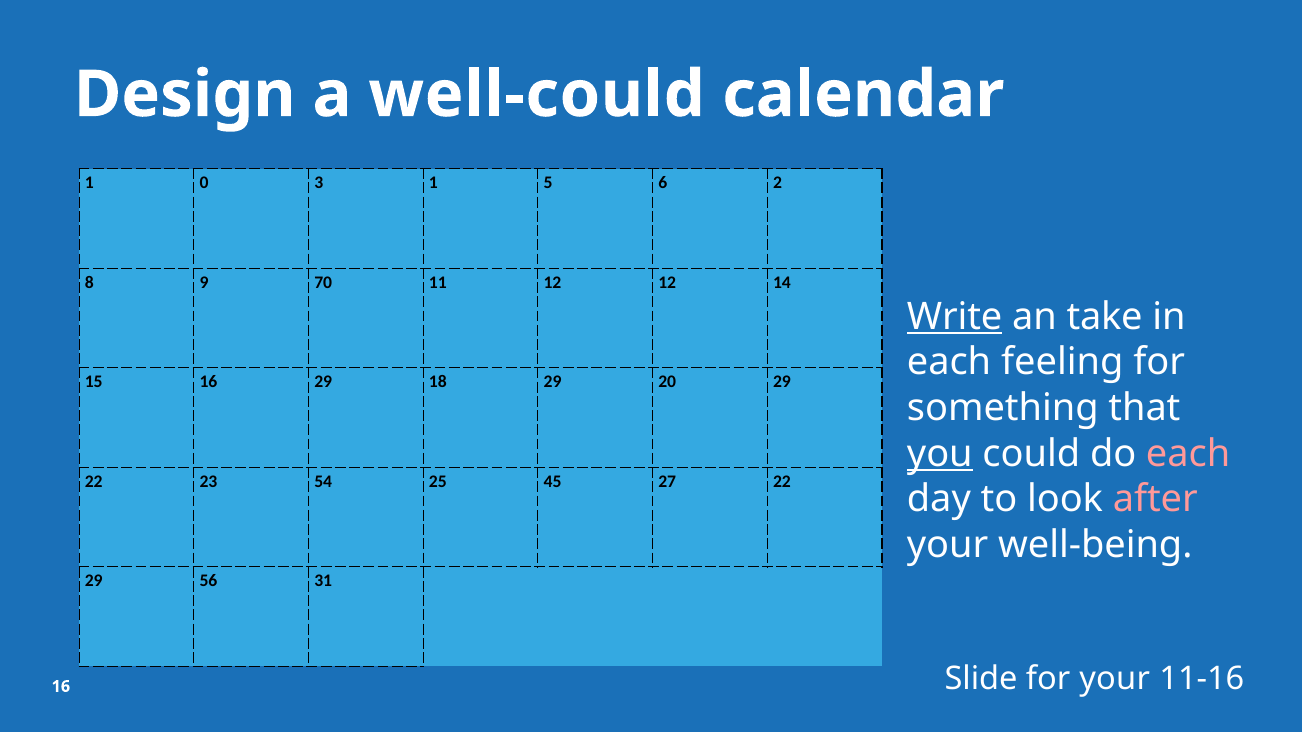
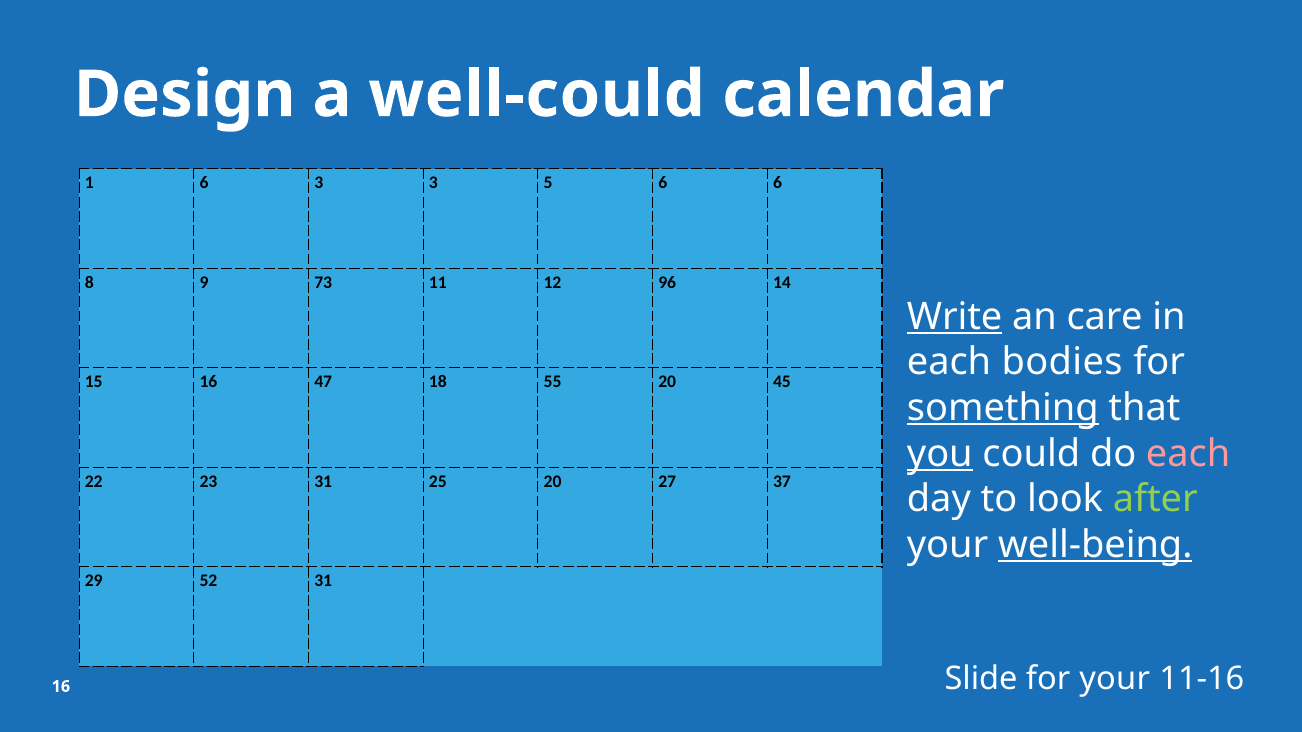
1 0: 0 -> 6 (204, 183)
3 1: 1 -> 3 (433, 183)
6 2: 2 -> 6 (778, 183)
70: 70 -> 73 (323, 283)
12 12: 12 -> 96 (667, 283)
take: take -> care (1105, 317)
feeling: feeling -> bodies (1062, 363)
16 29: 29 -> 47 (323, 382)
18 29: 29 -> 55 (553, 382)
20 29: 29 -> 45 (782, 382)
something underline: none -> present (1003, 408)
23 54: 54 -> 31 (323, 482)
25 45: 45 -> 20 (553, 482)
27 22: 22 -> 37 (782, 482)
after colour: pink -> light green (1155, 499)
well-being underline: none -> present (1095, 545)
56: 56 -> 52 (209, 581)
